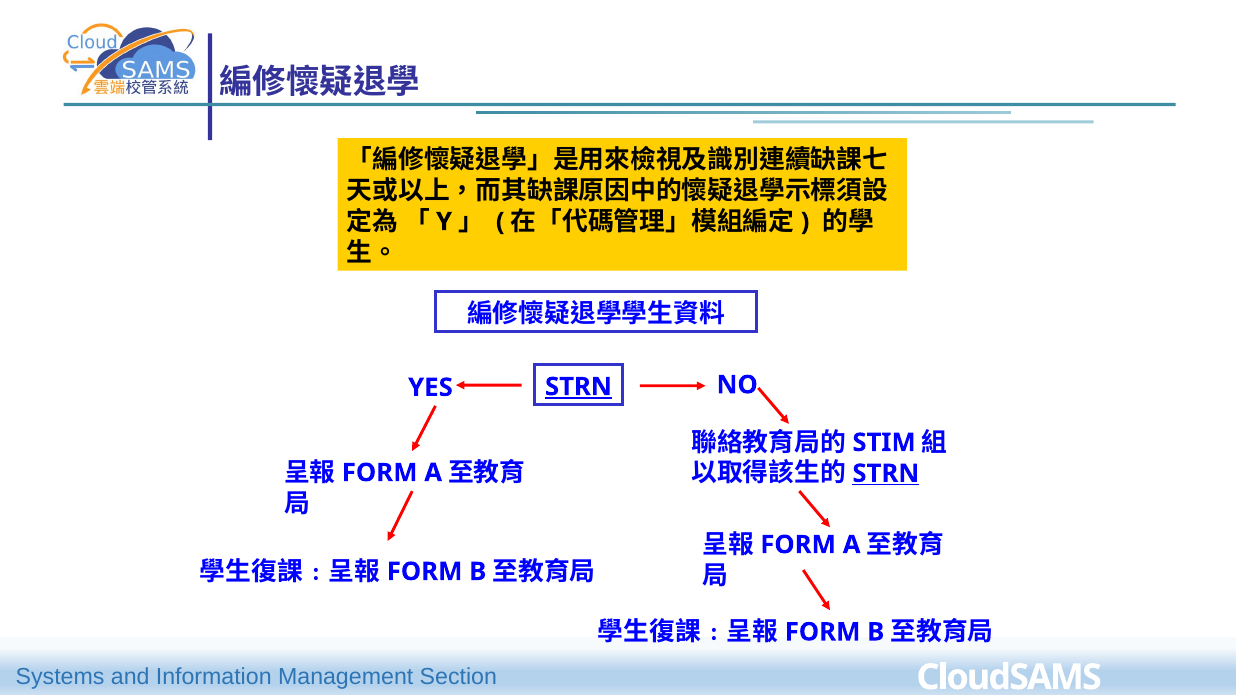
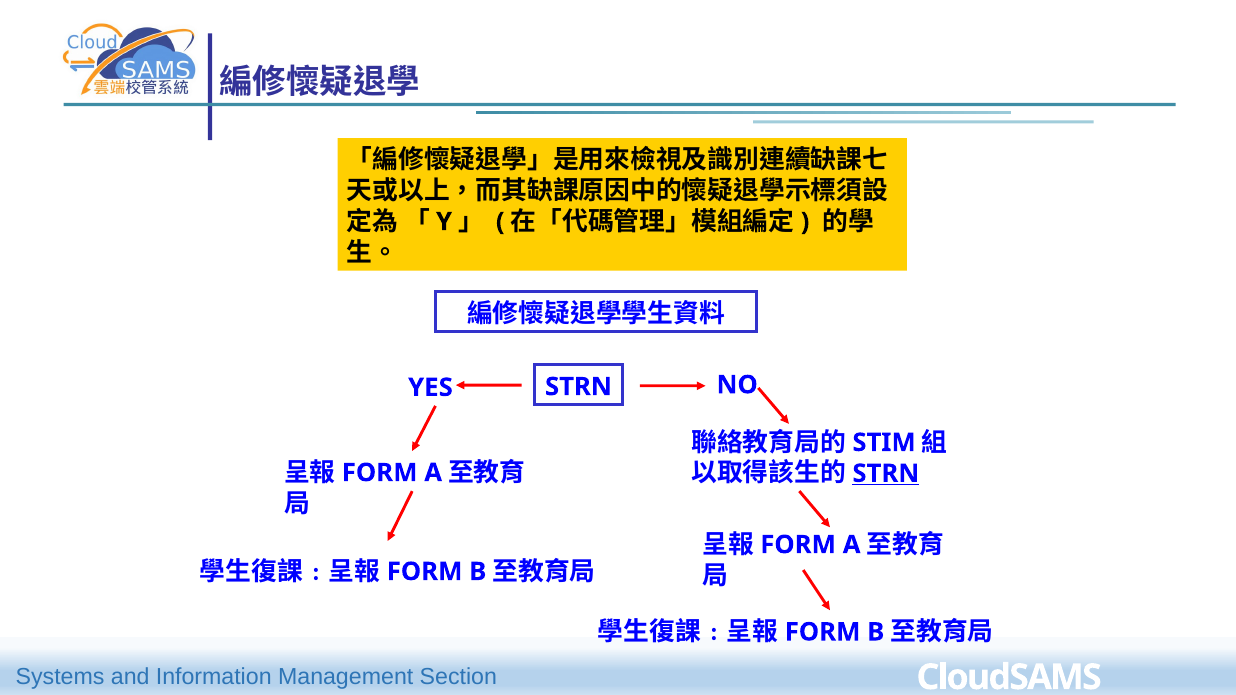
STRN underline: present -> none (578, 387)
